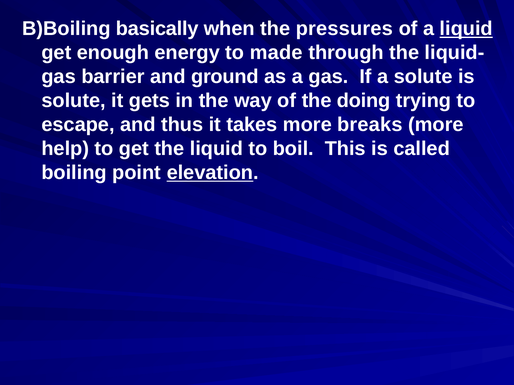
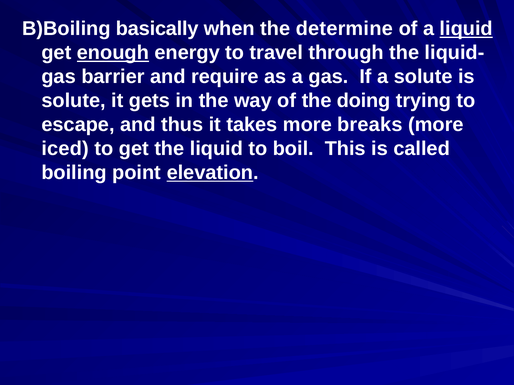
pressures: pressures -> determine (344, 29)
enough underline: none -> present (113, 53)
made: made -> travel (276, 53)
ground: ground -> require (225, 77)
help: help -> iced (65, 149)
